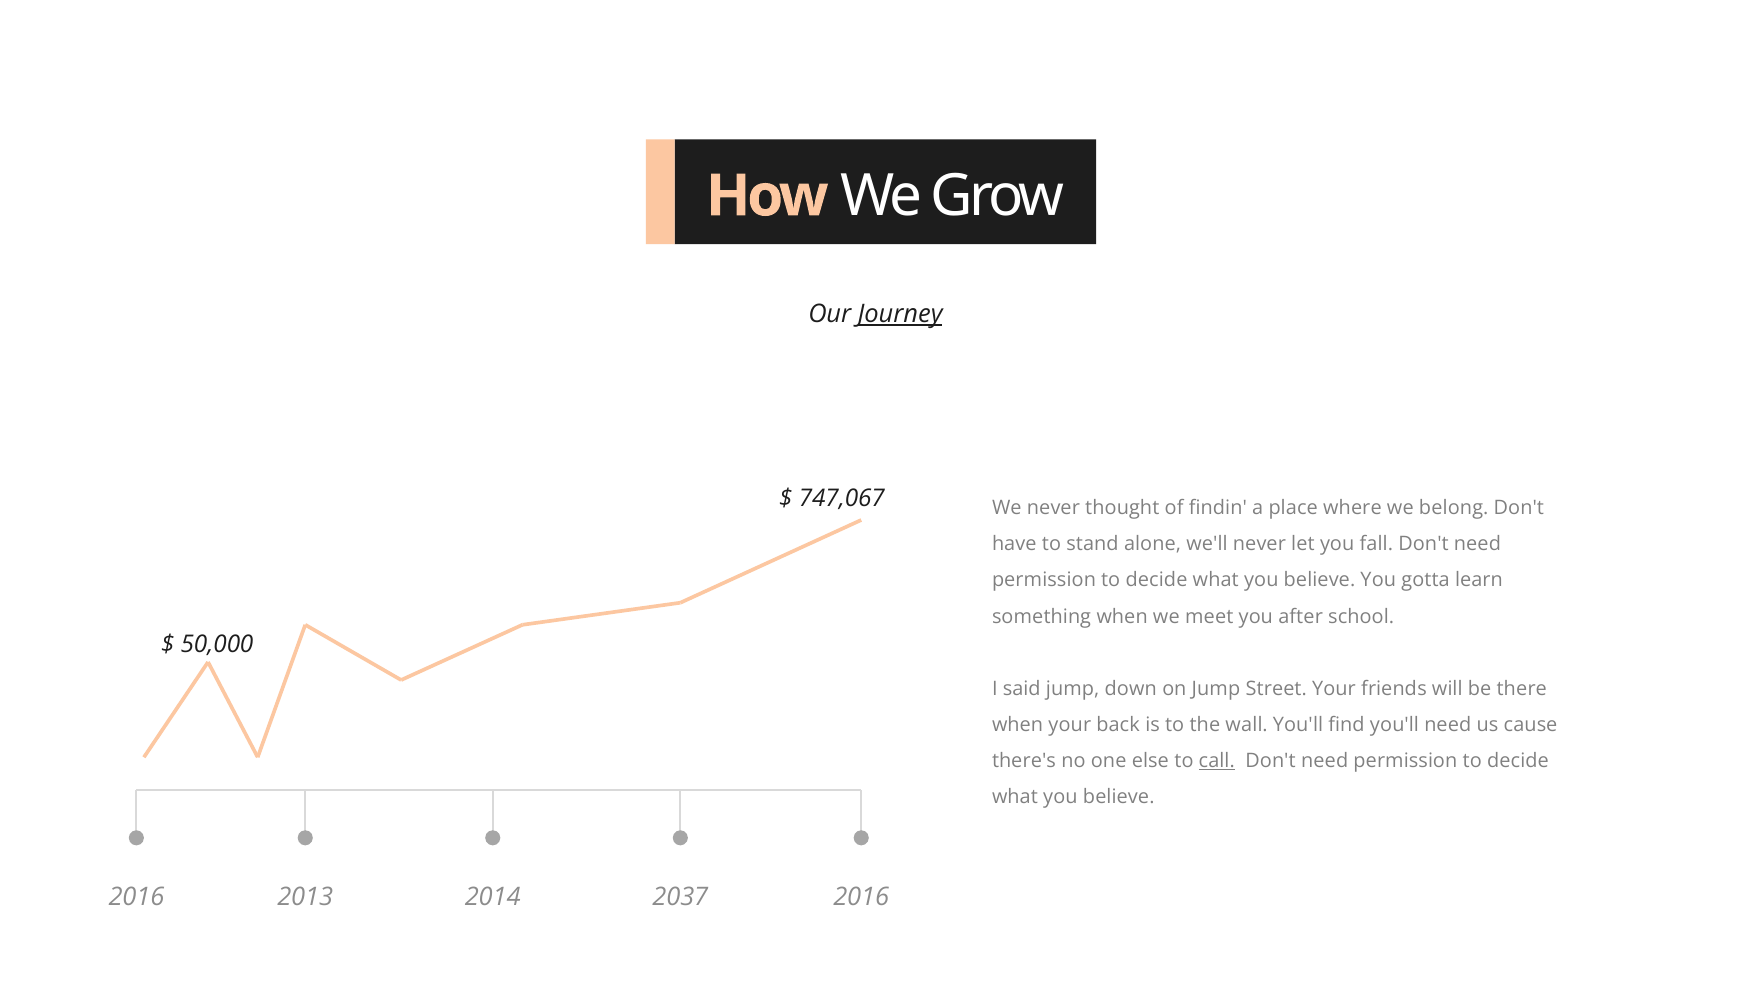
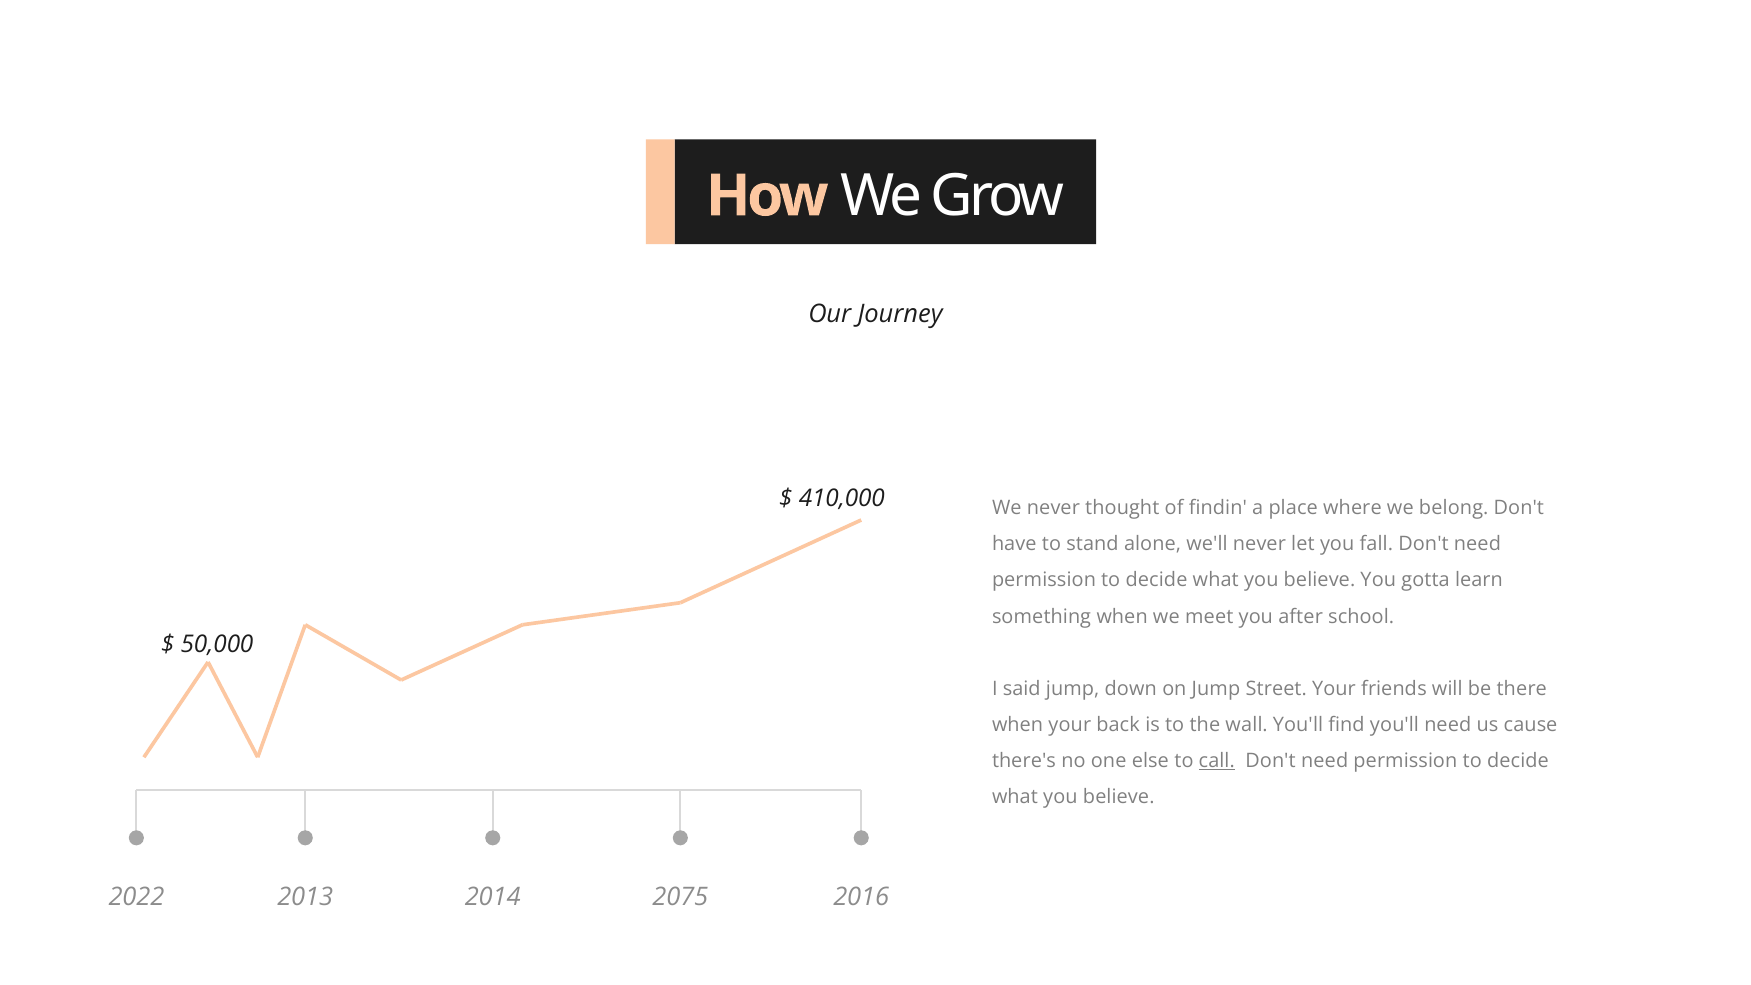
Journey underline: present -> none (900, 314)
747,067: 747,067 -> 410,000 (842, 498)
2016: 2016 -> 2022 (136, 897)
2037: 2037 -> 2075 (680, 897)
